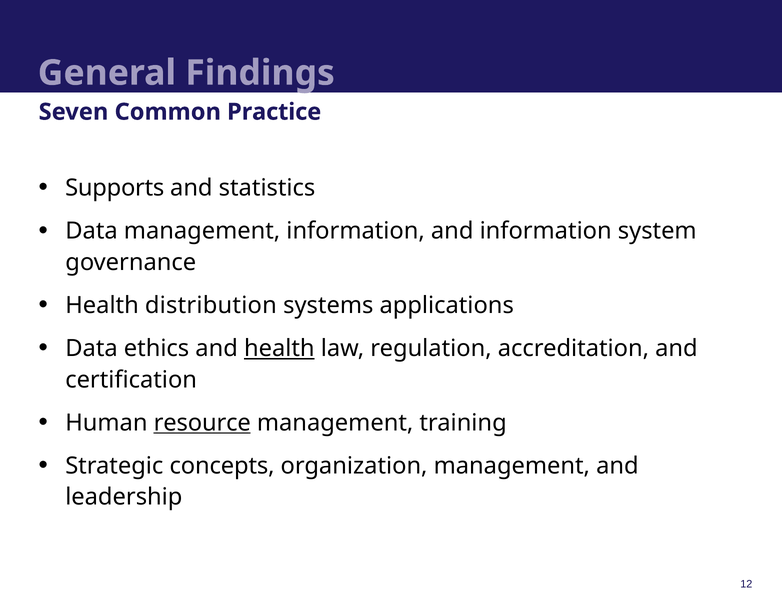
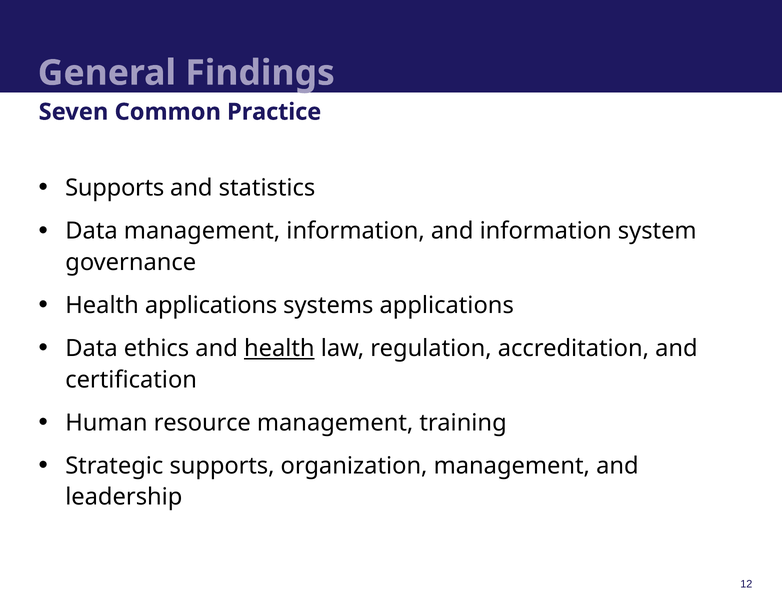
Health distribution: distribution -> applications (211, 306)
resource underline: present -> none (202, 423)
Strategic concepts: concepts -> supports (222, 466)
